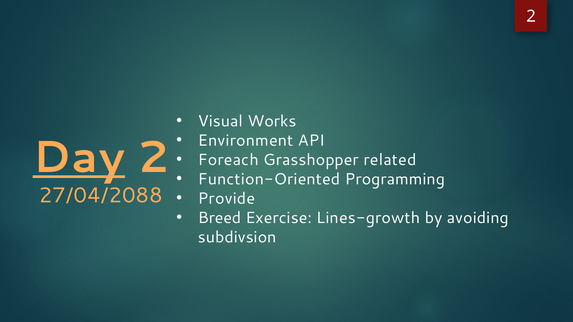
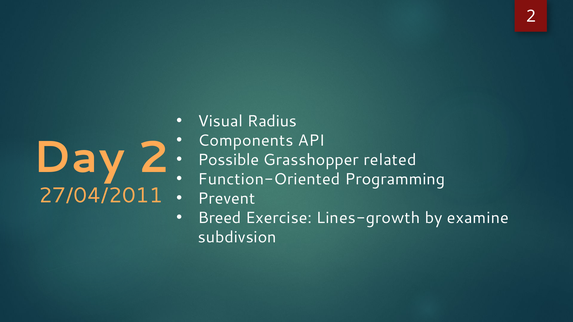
Works: Works -> Radius (272, 121)
Environment: Environment -> Components (246, 141)
Day underline: present -> none (79, 157)
Foreach: Foreach -> Possible (228, 160)
27/04/2088: 27/04/2088 -> 27/04/2011 (101, 196)
Provide: Provide -> Prevent (227, 199)
avoiding: avoiding -> examine (478, 218)
